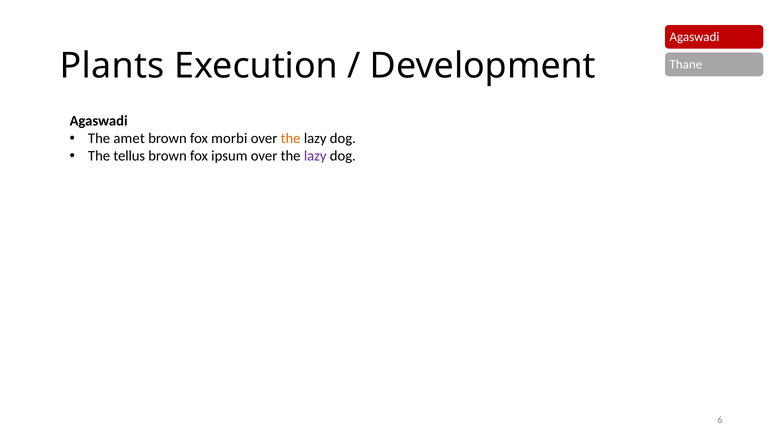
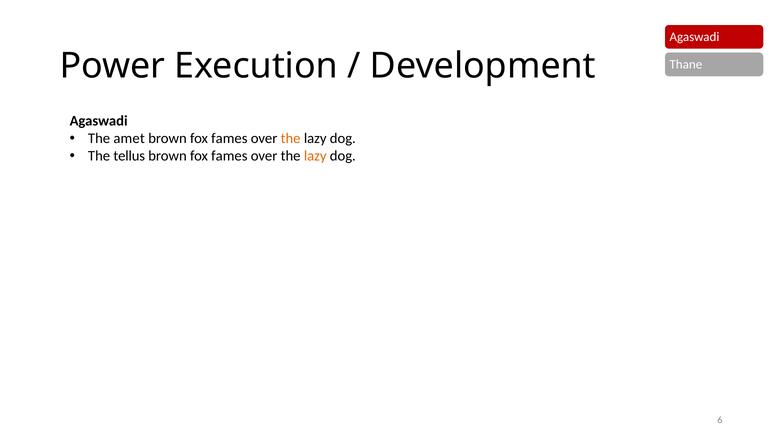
Plants: Plants -> Power (112, 66)
morbi: morbi -> fames (229, 138)
ipsum: ipsum -> fames (229, 156)
lazy colour: purple -> orange (315, 156)
